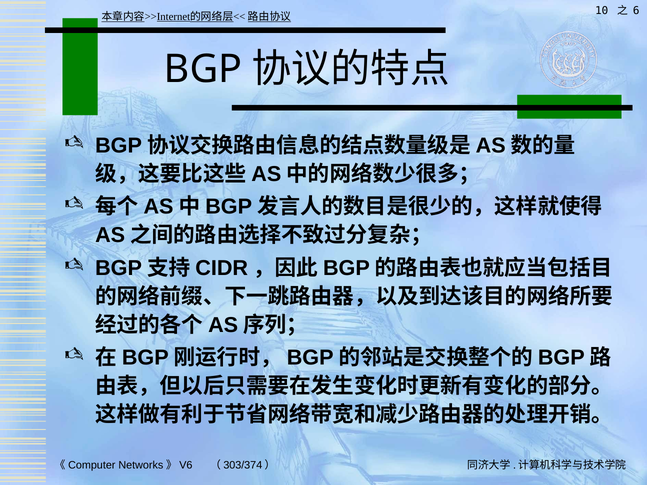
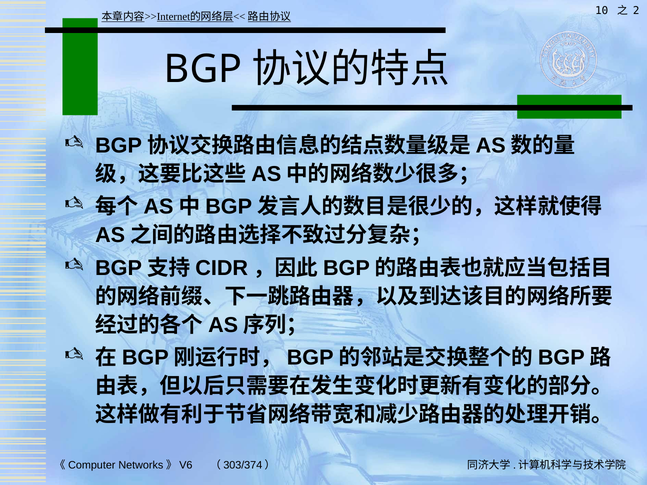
6: 6 -> 2 (636, 11)
